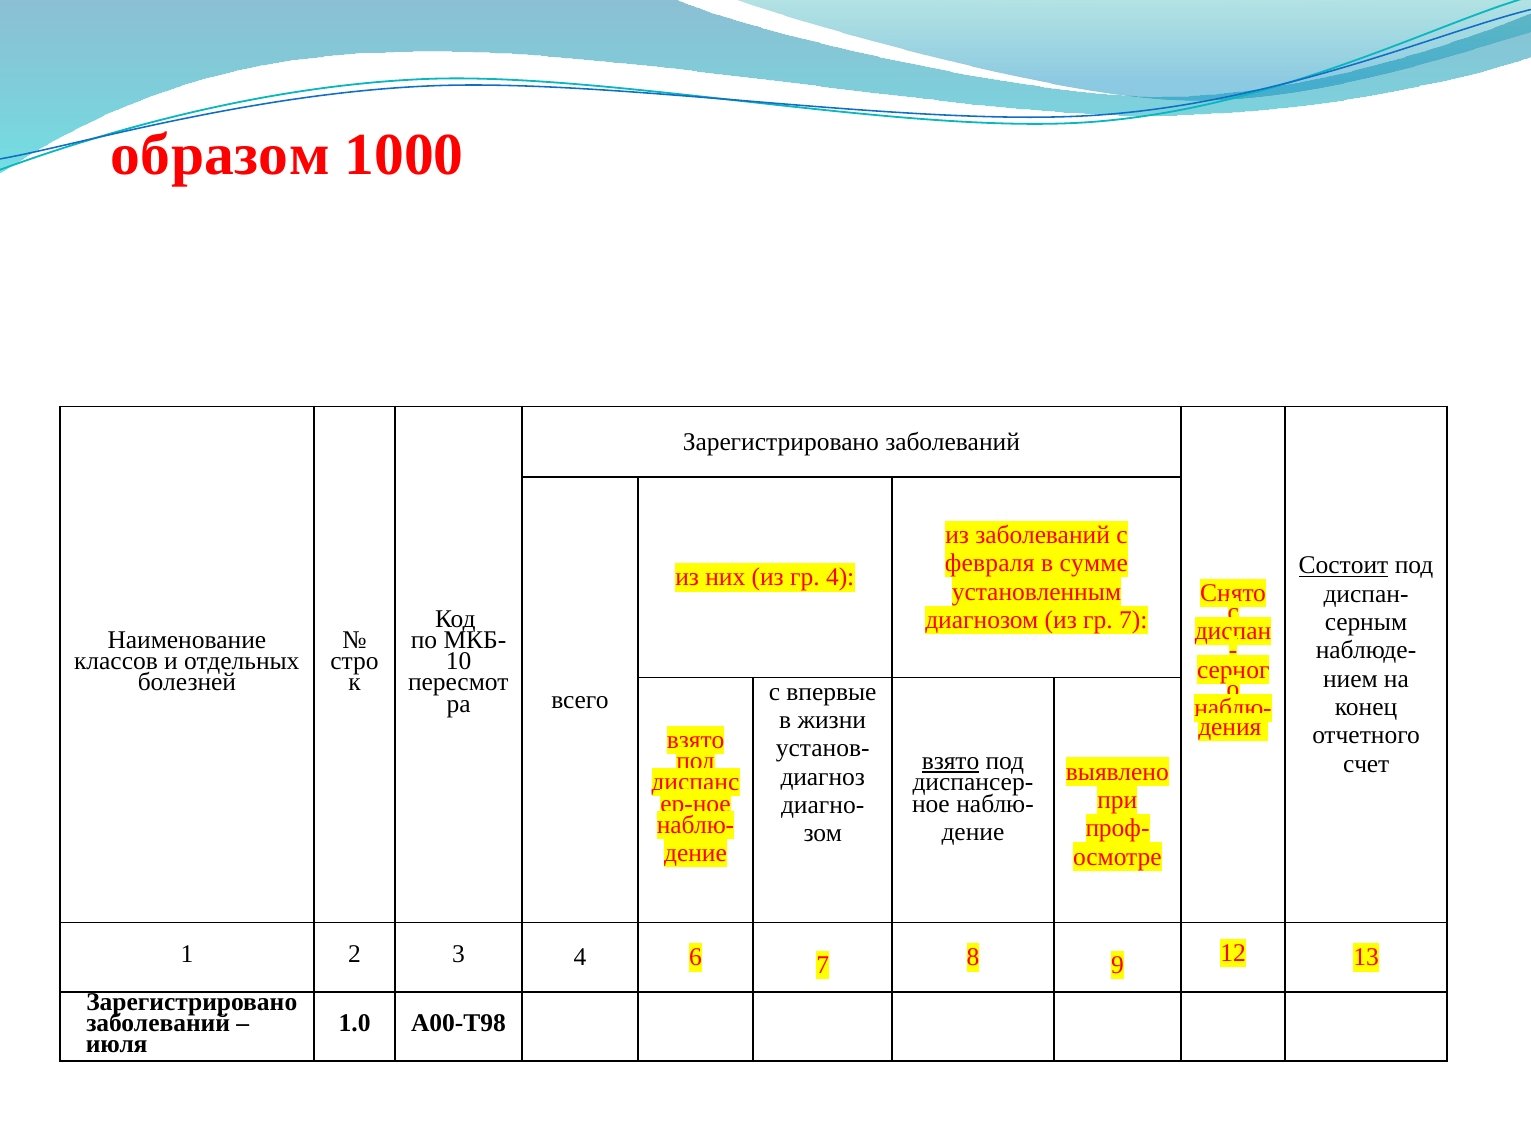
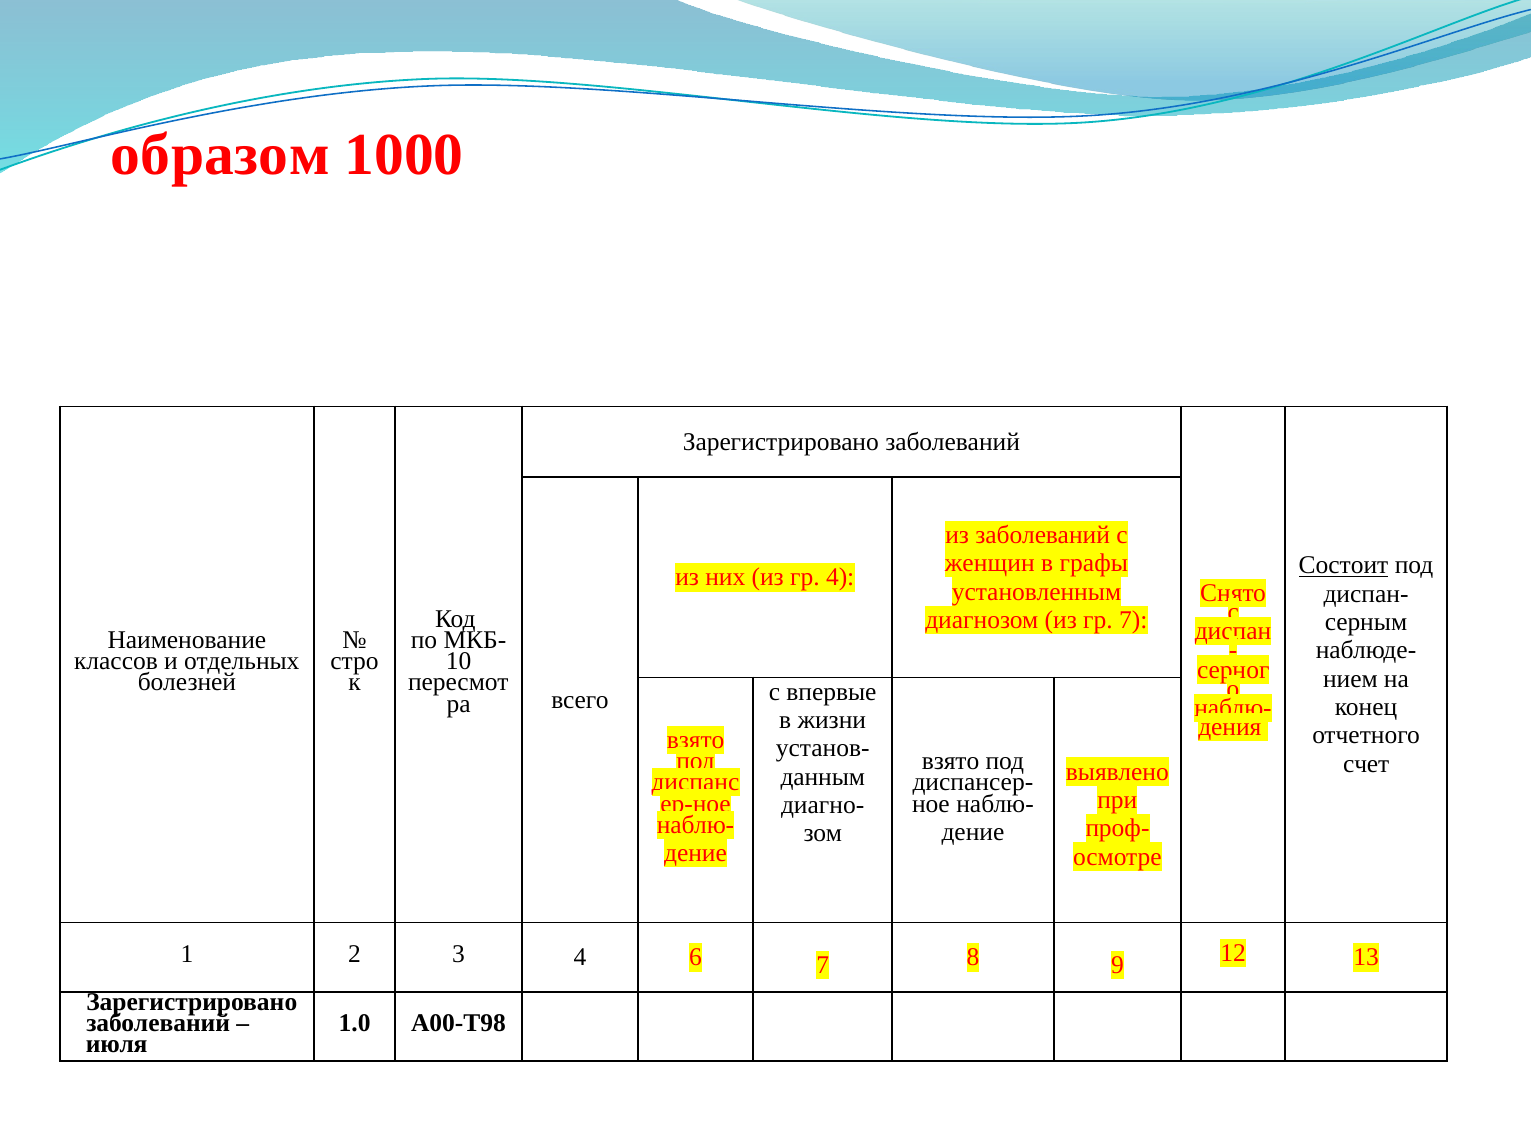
февраля: февраля -> женщин (990, 563)
сумме: сумме -> графы (1094, 563)
взято underline: present -> none (951, 761)
диагноз: диагноз -> данным (823, 777)
